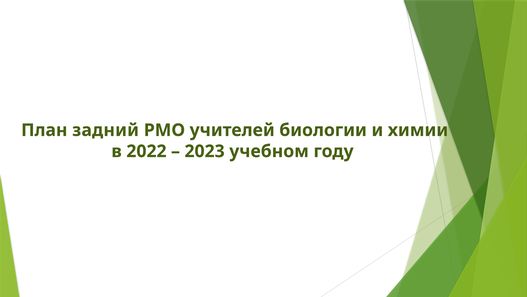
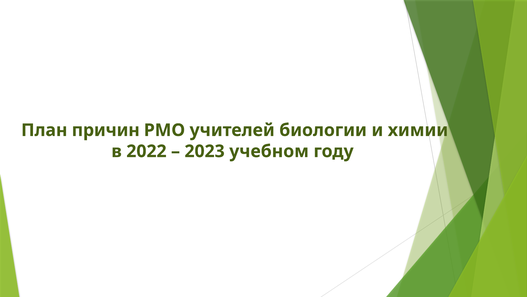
задний: задний -> причин (106, 130)
